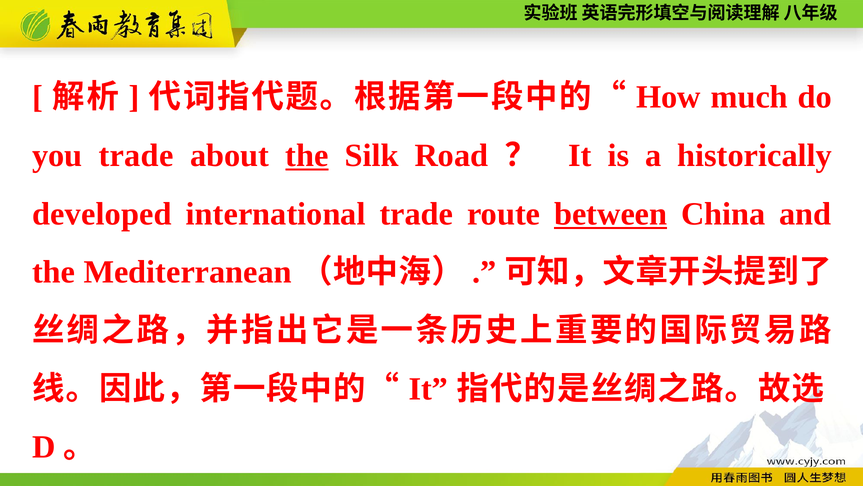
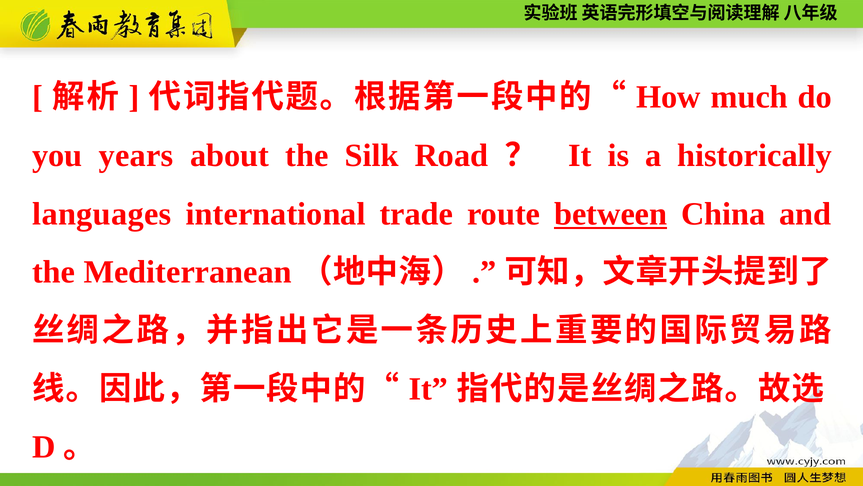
you trade: trade -> years (136, 155)
the underline: present -> none (307, 155)
developed: developed -> languages (102, 214)
